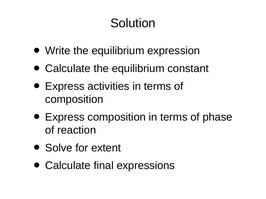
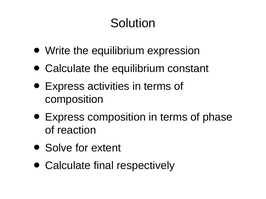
expressions: expressions -> respectively (146, 166)
